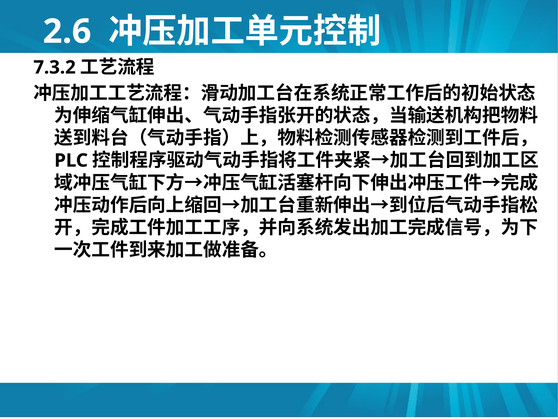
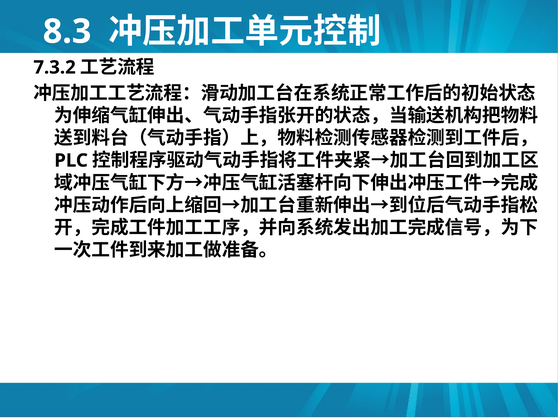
2.6: 2.6 -> 8.3 (67, 32)
